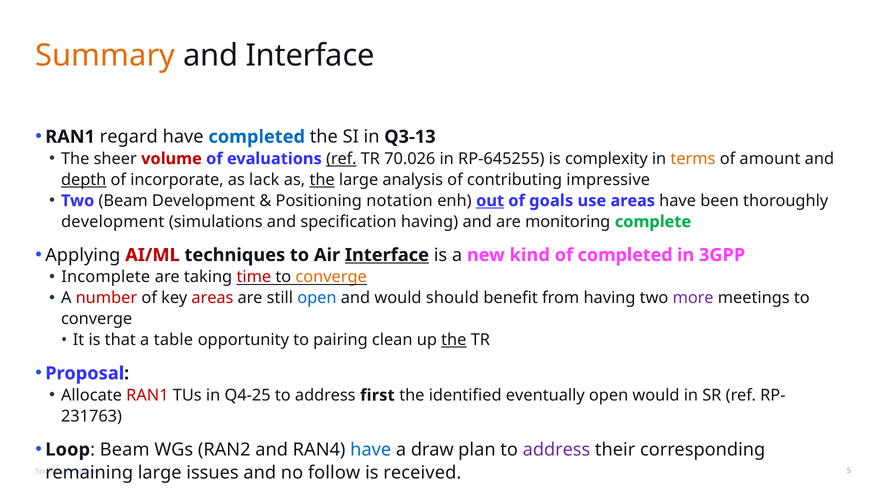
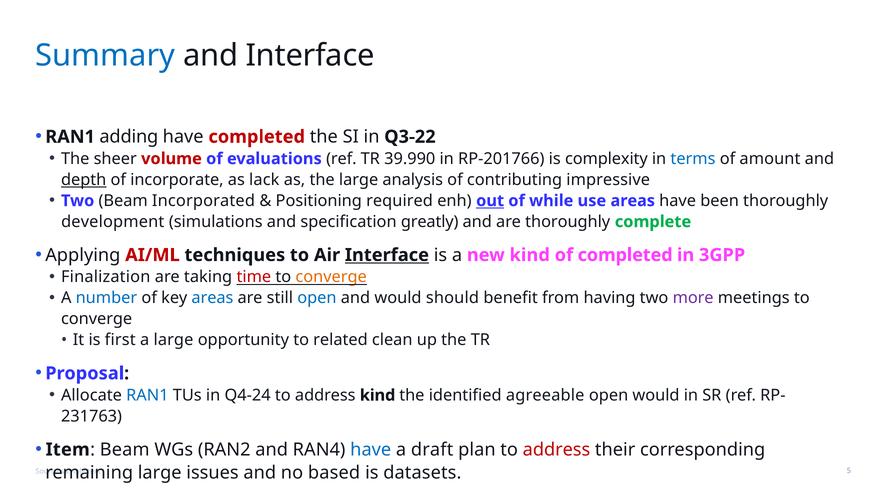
Summary colour: orange -> blue (105, 55)
regard: regard -> adding (129, 137)
completed colour: blue -> red (257, 137)
Q3-13: Q3-13 -> Q3-22 (410, 137)
ref underline: present -> none (341, 159)
70.026: 70.026 -> 39.990 (410, 159)
RP-645255: RP-645255 -> RP-201766 (501, 159)
terms colour: orange -> blue (693, 159)
the underline: present -> none (322, 180)
Beam Development: Development -> Incorporated (203, 201)
notation: notation -> required (400, 201)
goals: goals -> while (551, 201)
specification having: having -> greatly (430, 222)
are monitoring: monitoring -> thoroughly (568, 222)
Incomplete: Incomplete -> Finalization (106, 277)
number colour: red -> blue (106, 298)
areas colour: red -> blue (212, 298)
that: that -> first (120, 340)
a table: table -> large (173, 340)
pairing: pairing -> related (340, 340)
the underline: present -> none (454, 340)
RAN1 colour: red -> blue (147, 395)
Q4-25: Q4-25 -> Q4-24 (248, 395)
address first: first -> kind (378, 395)
eventually: eventually -> agreeable (545, 395)
Loop: Loop -> Item (68, 450)
draw: draw -> draft (432, 450)
address colour: purple -> red (556, 450)
follow: follow -> based (334, 473)
received: received -> datasets (422, 473)
